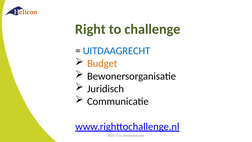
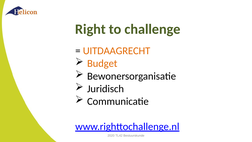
UITDAAGRECHT colour: blue -> orange (117, 51)
